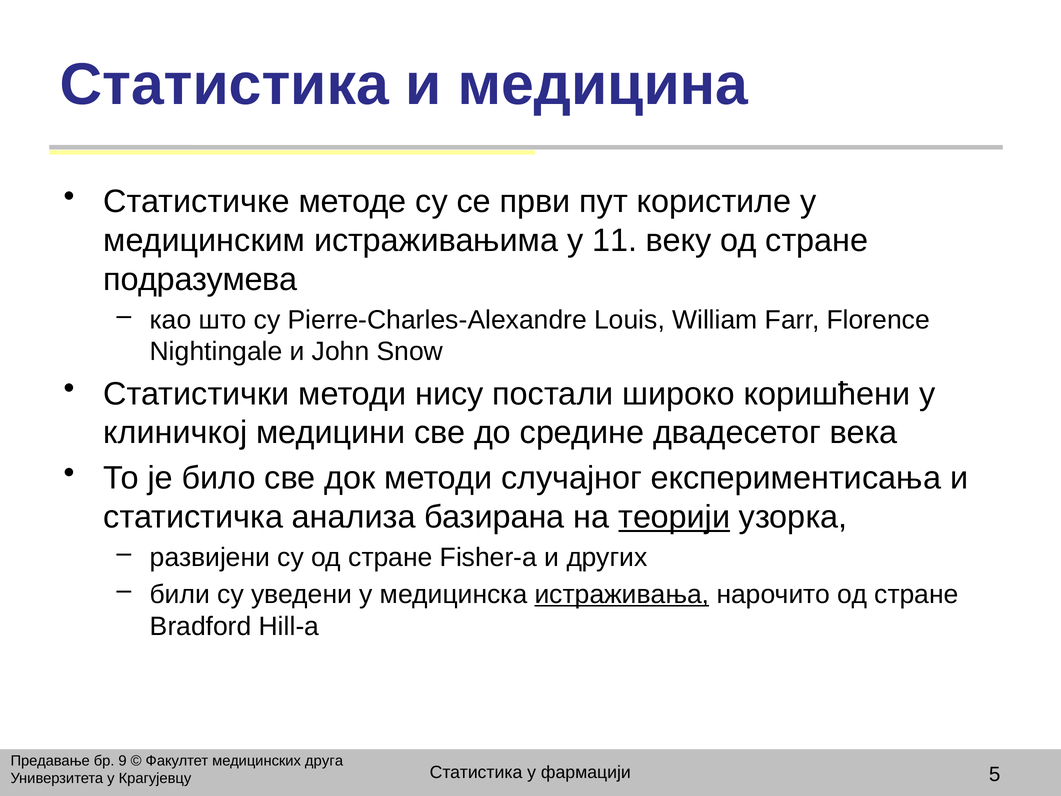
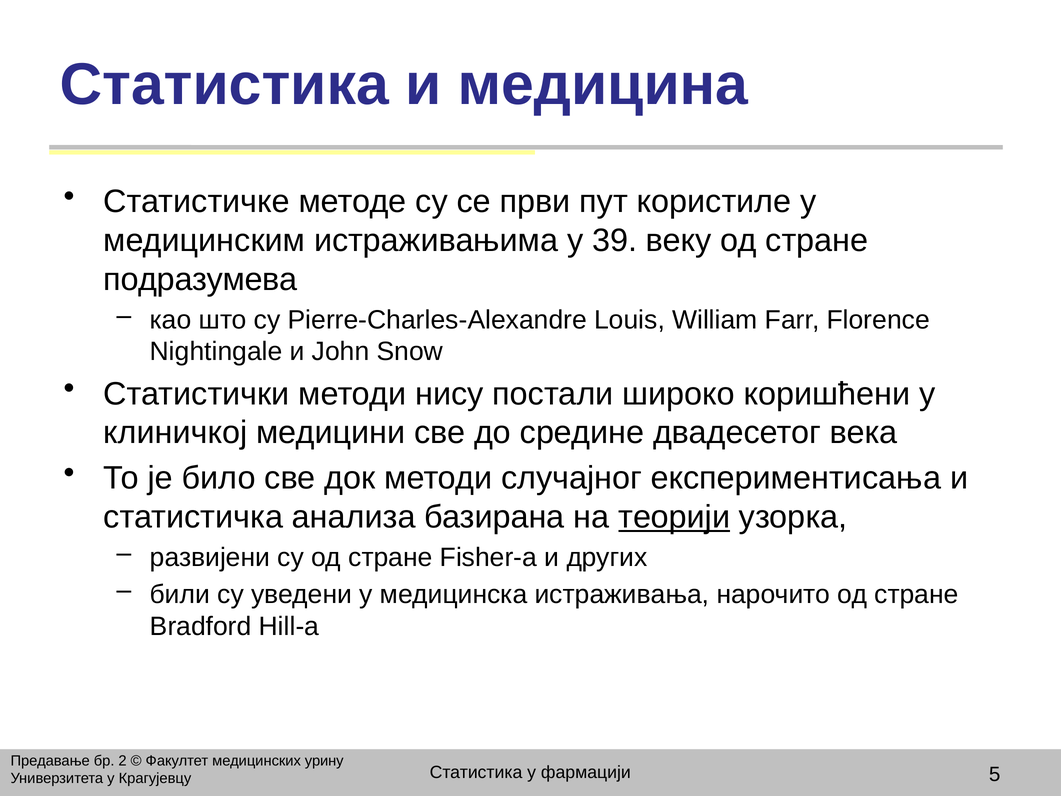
11: 11 -> 39 (615, 241)
истраживања underline: present -> none (622, 594)
9: 9 -> 2 (123, 761)
друга: друга -> урину (324, 761)
